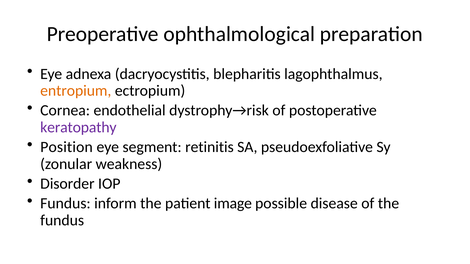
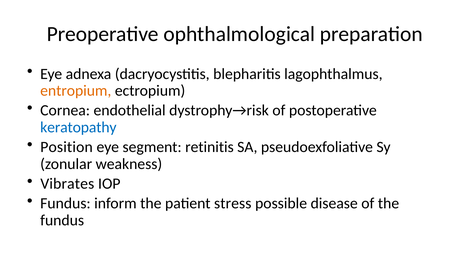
keratopathy colour: purple -> blue (78, 128)
Disorder: Disorder -> Vibrates (67, 184)
image: image -> stress (233, 204)
